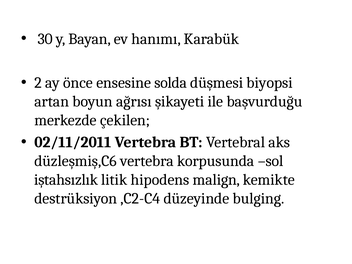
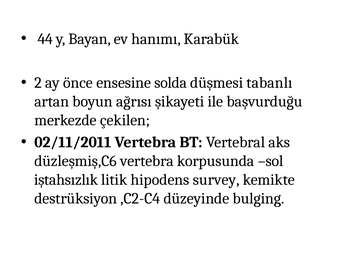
30: 30 -> 44 (45, 39)
biyopsi: biyopsi -> tabanlı (270, 83)
malign: malign -> survey (216, 180)
